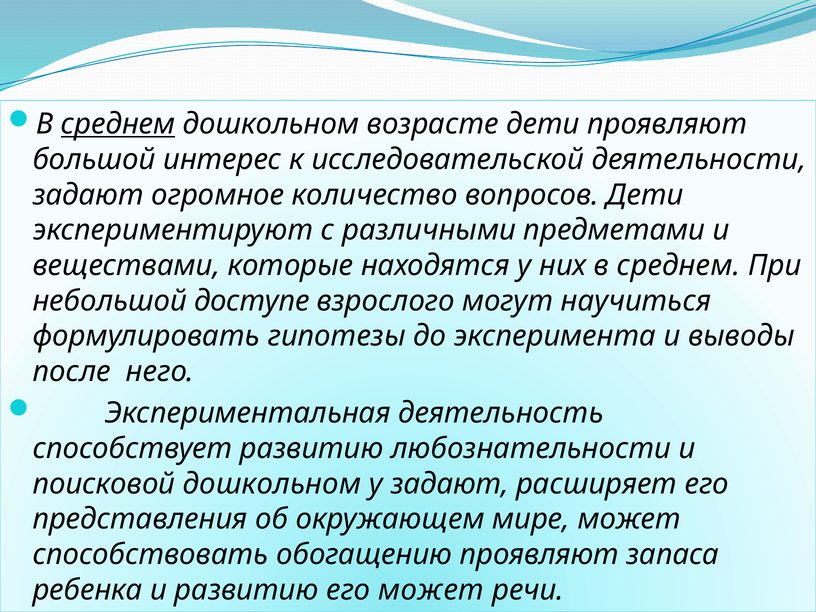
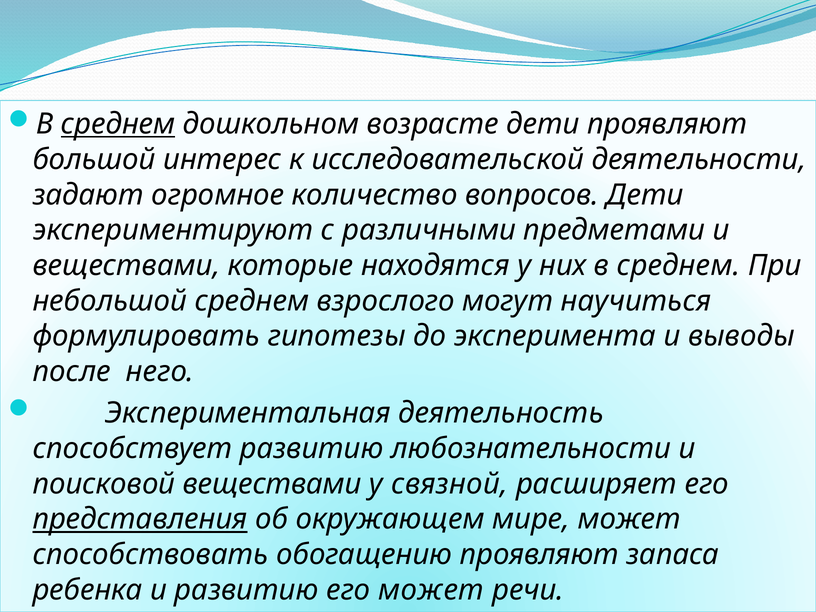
небольшой доступе: доступе -> среднем (252, 301)
поисковой дошкольном: дошкольном -> веществами (272, 484)
у задают: задают -> связной (450, 484)
представления underline: none -> present (140, 519)
